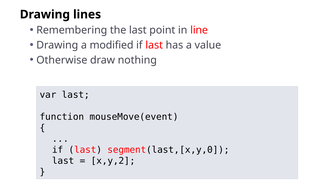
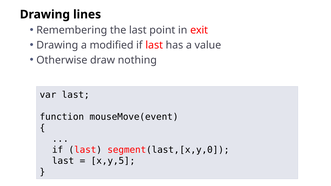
line: line -> exit (199, 30)
x,y,2: x,y,2 -> x,y,5 (113, 161)
